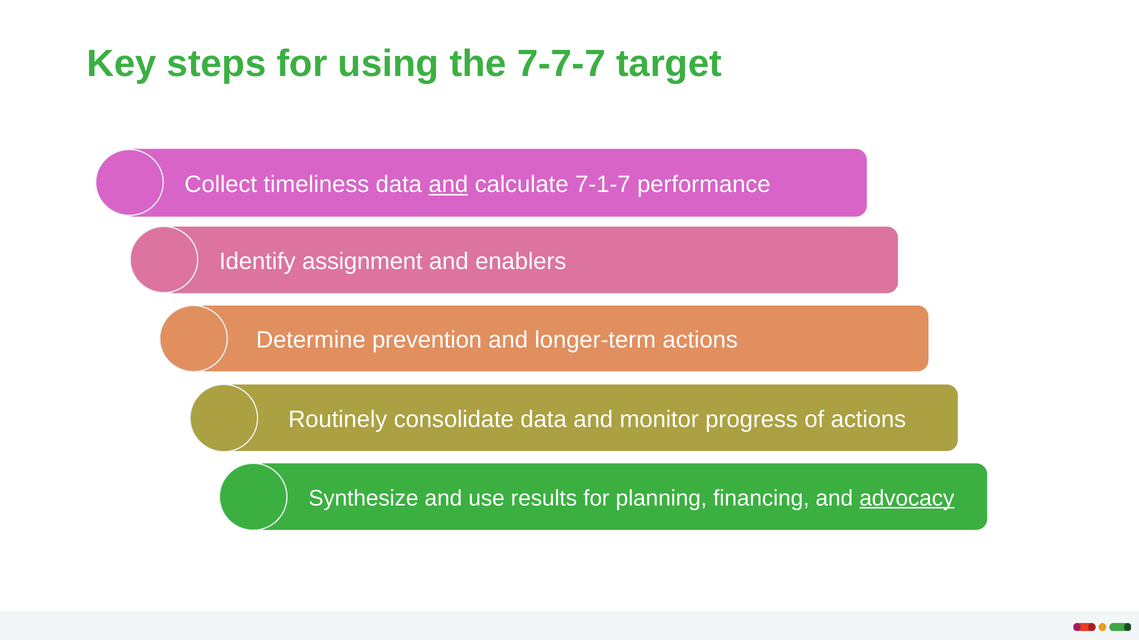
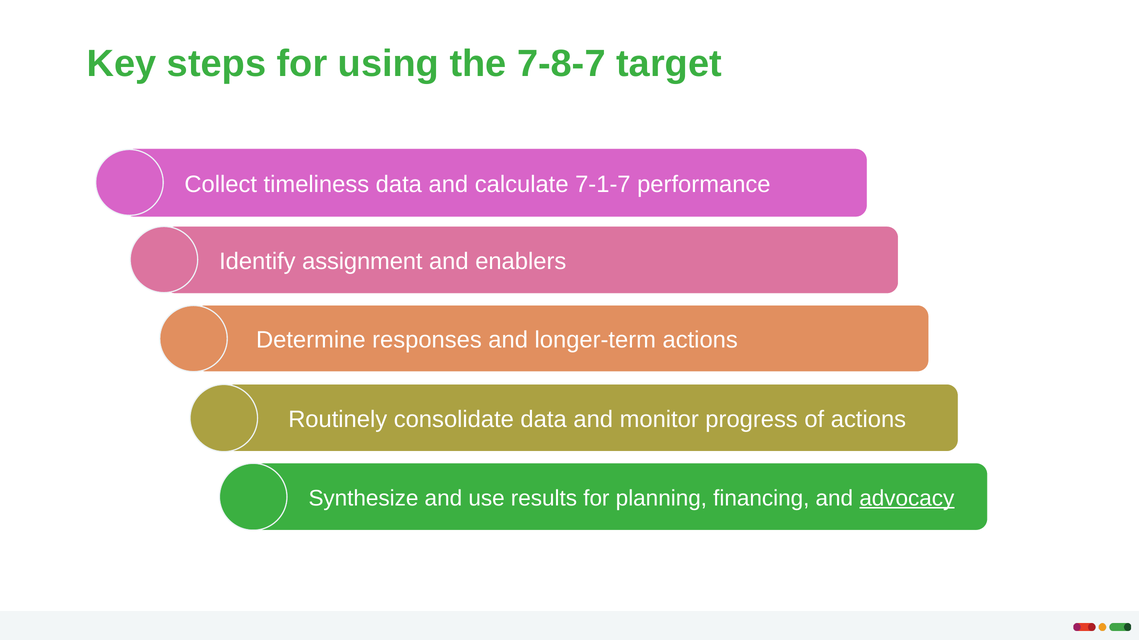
7-7-7: 7-7-7 -> 7-8-7 (561, 64)
and underline: present -> none (448, 185)
prevention: prevention -> responses (427, 340)
